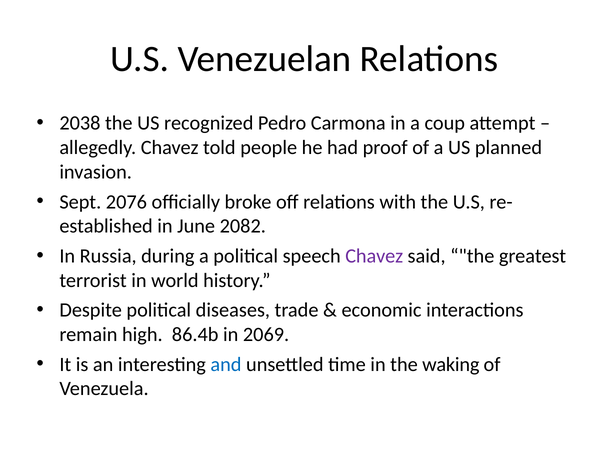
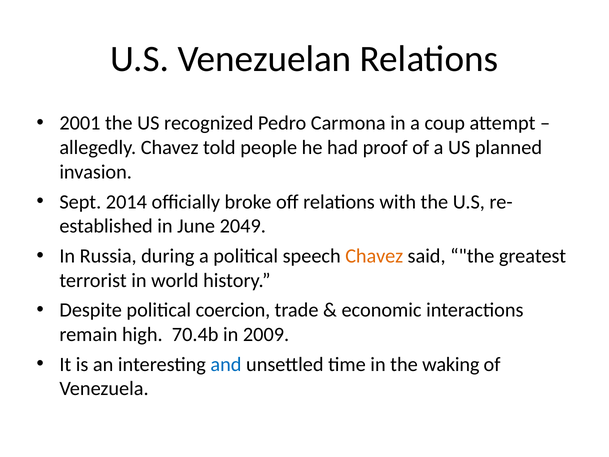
2038: 2038 -> 2001 (80, 123)
2076: 2076 -> 2014 (126, 202)
2082: 2082 -> 2049 (243, 226)
Chavez colour: purple -> orange (374, 256)
diseases: diseases -> coercion (233, 310)
86.4b: 86.4b -> 70.4b (195, 334)
2069: 2069 -> 2009 (266, 334)
